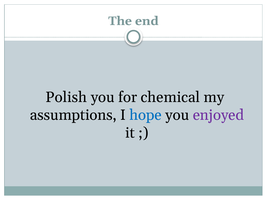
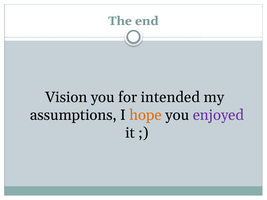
Polish: Polish -> Vision (66, 97)
chemical: chemical -> intended (170, 97)
hope colour: blue -> orange (146, 115)
